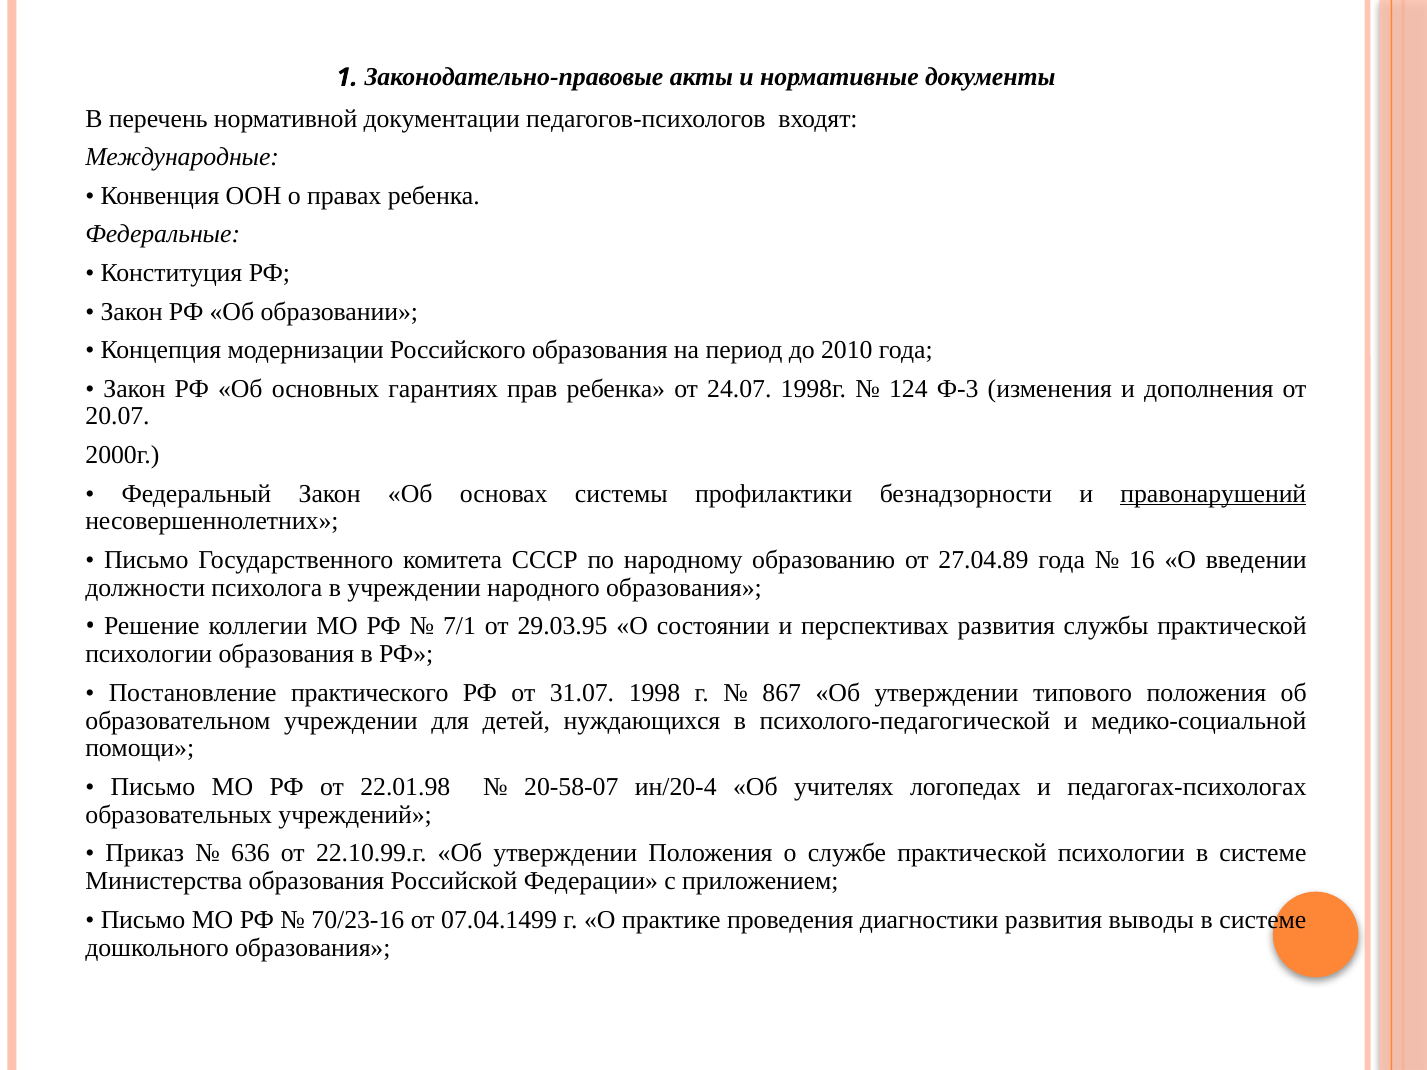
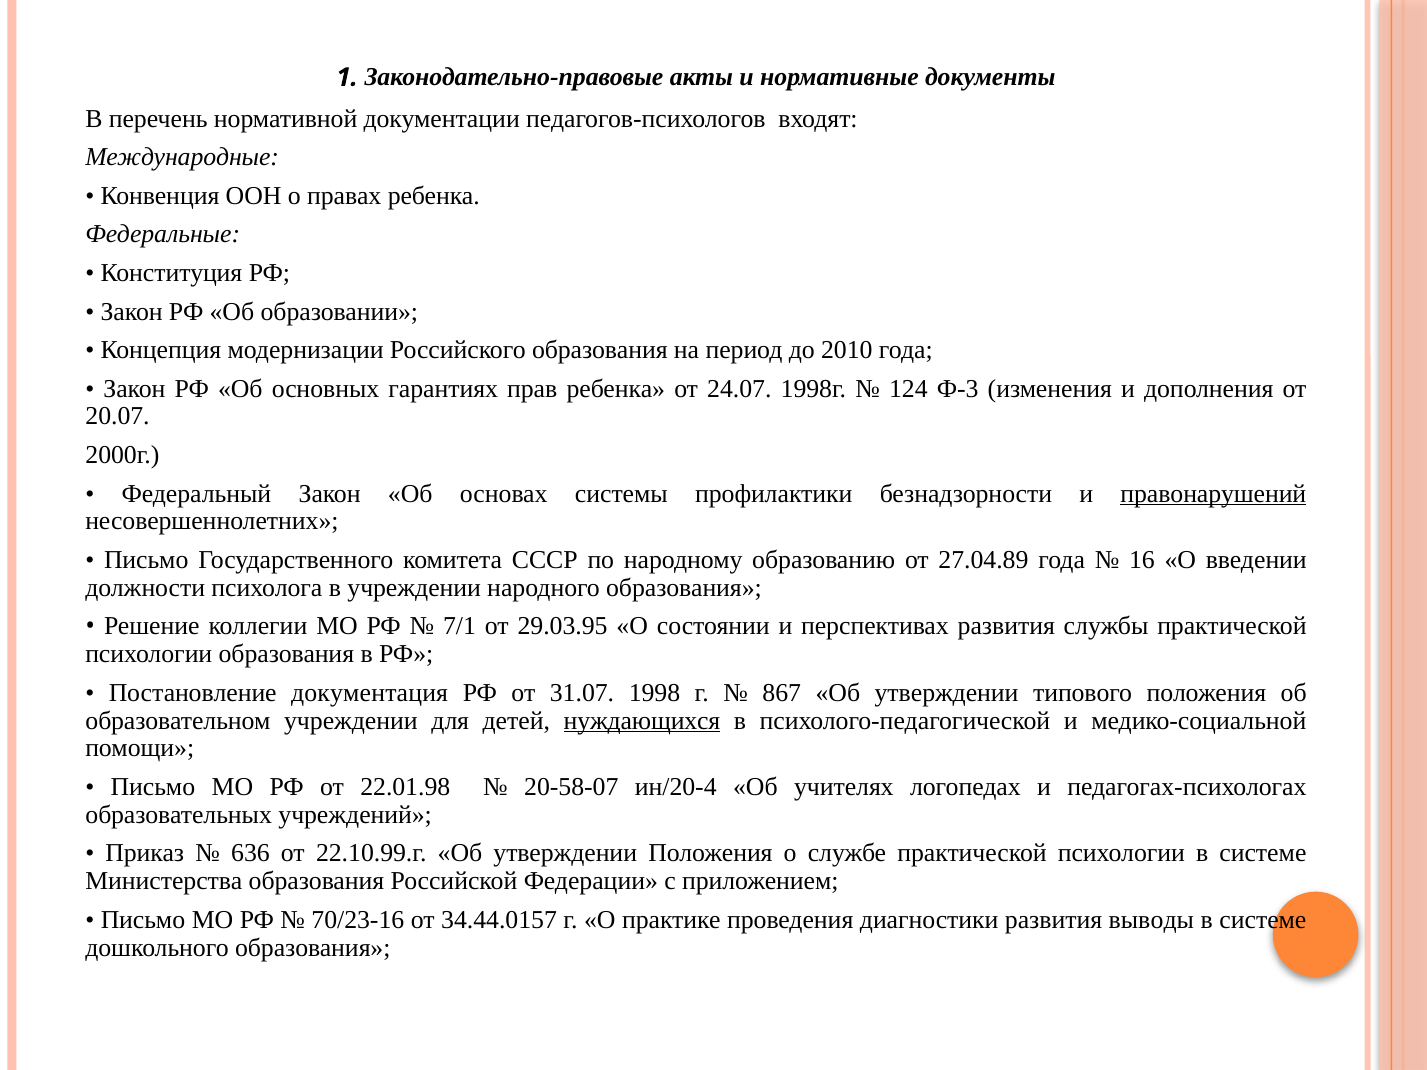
практического: практического -> документация (370, 693)
нуждающихся underline: none -> present (642, 721)
07.04.1499: 07.04.1499 -> 34.44.0157 (499, 920)
